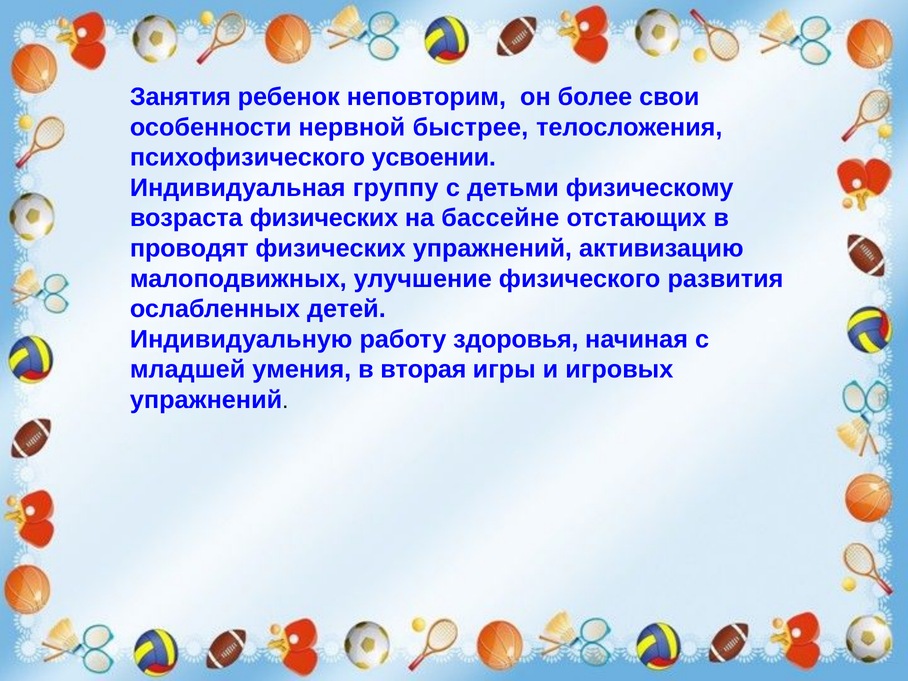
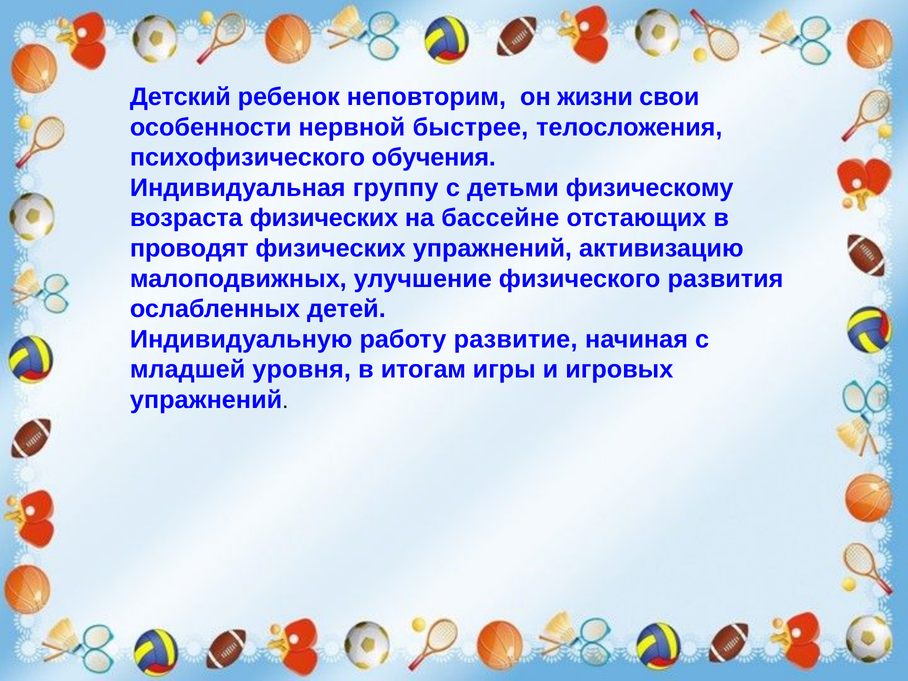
Занятия: Занятия -> Детский (180, 97)
более: более -> жизни (595, 97)
усвоении: усвоении -> обучения (434, 158)
здоровья: здоровья -> развитие (516, 339)
умения: умения -> уровня (302, 370)
вторая: вторая -> итогам (423, 370)
